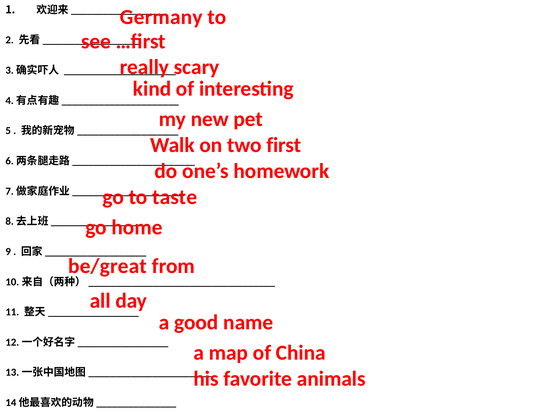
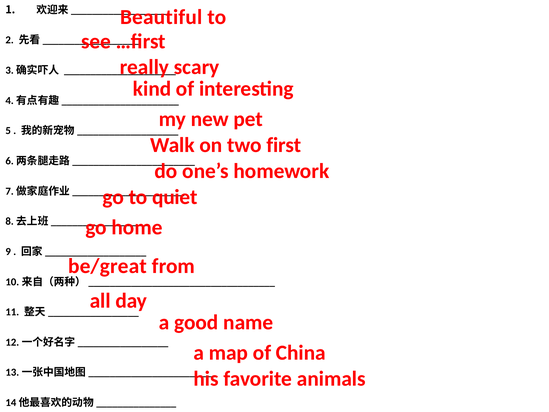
Germany: Germany -> Beautiful (161, 17)
taste: taste -> quiet (175, 197)
